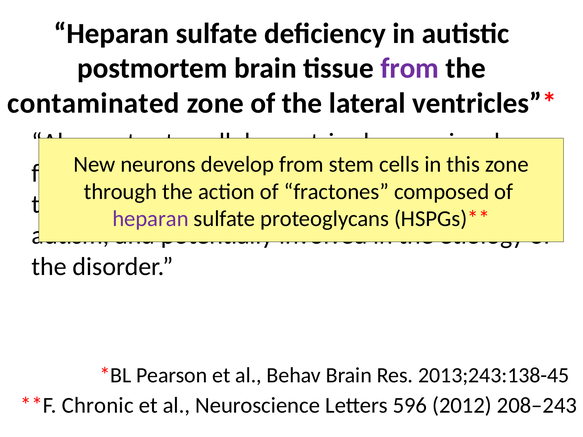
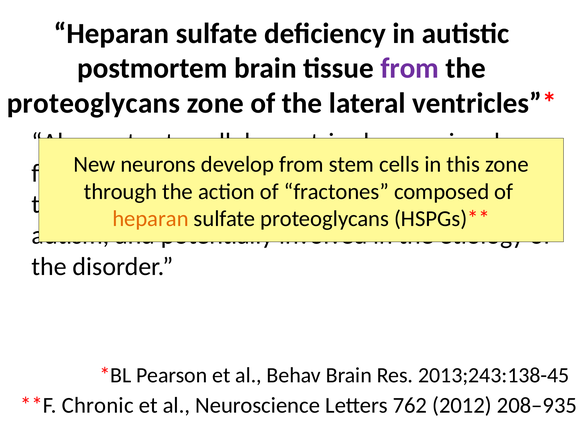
contaminated: contaminated -> proteoglycans (93, 103)
heparan colour: purple -> orange (151, 219)
596: 596 -> 762 (410, 406)
208–243: 208–243 -> 208–935 (537, 406)
